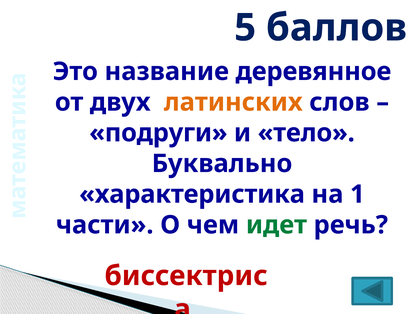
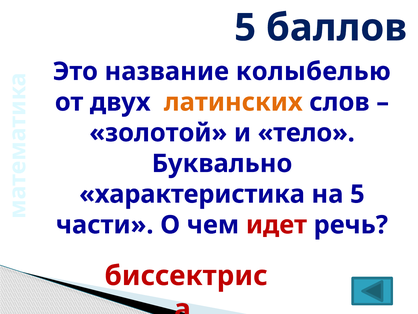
деревянное: деревянное -> колыбелью (313, 71)
подруги: подруги -> золотой (158, 133)
на 1: 1 -> 5 (357, 194)
идет colour: green -> red (276, 225)
